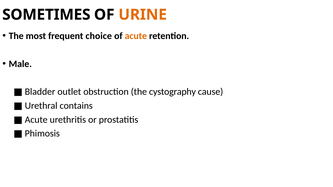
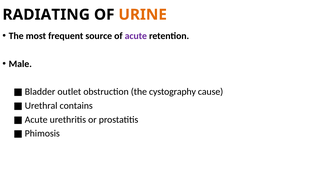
SOMETIMES: SOMETIMES -> RADIATING (46, 15)
choice: choice -> source (99, 36)
acute colour: orange -> purple (136, 36)
